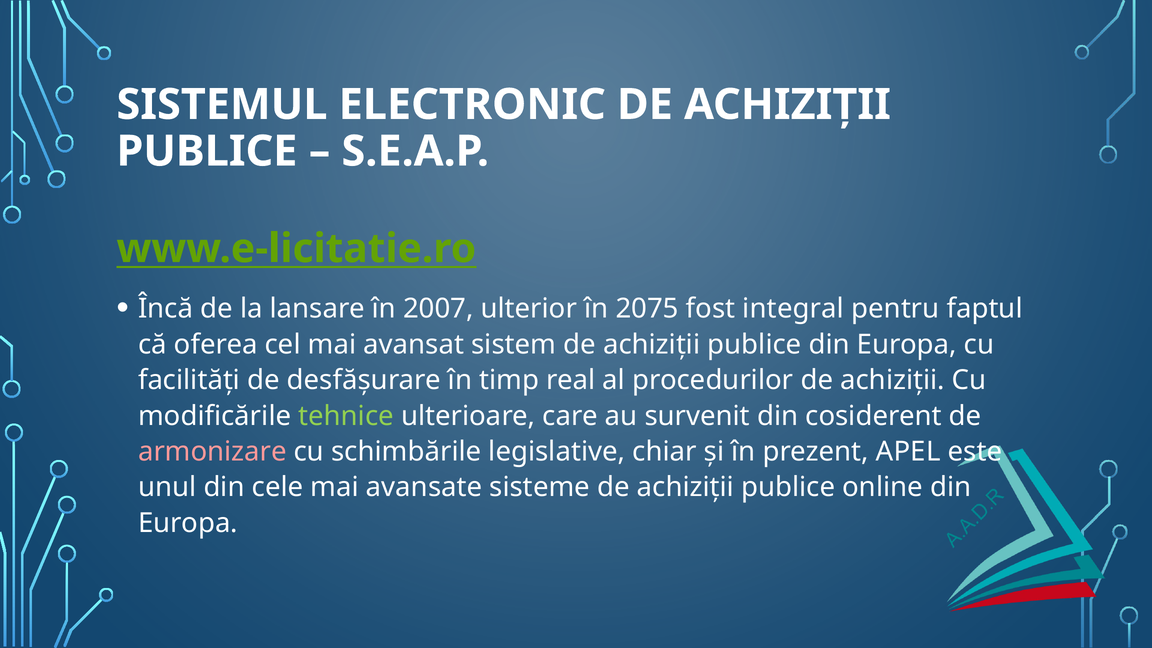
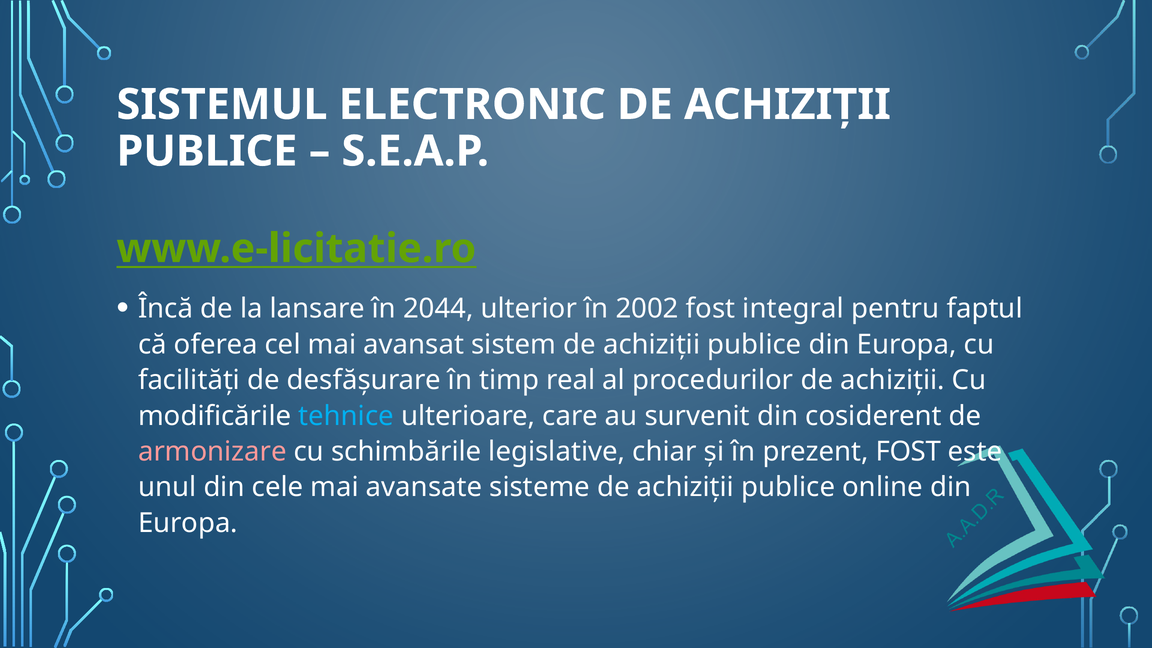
2007: 2007 -> 2044 (438, 309)
2075: 2075 -> 2002 (647, 309)
tehnice colour: light green -> light blue (346, 416)
prezent APEL: APEL -> FOST (908, 452)
